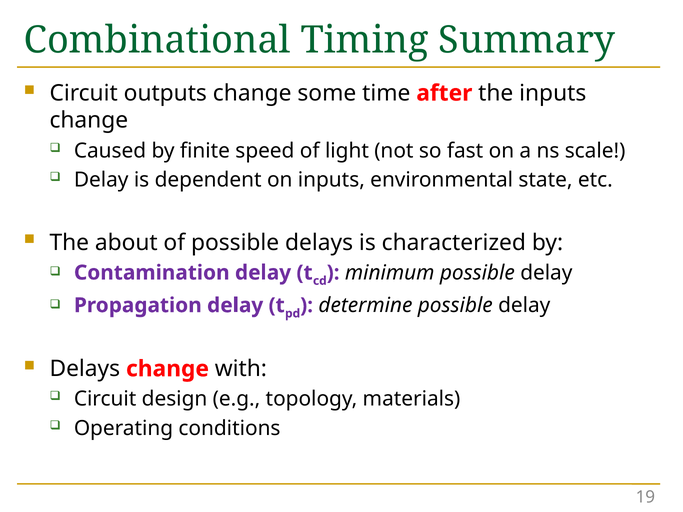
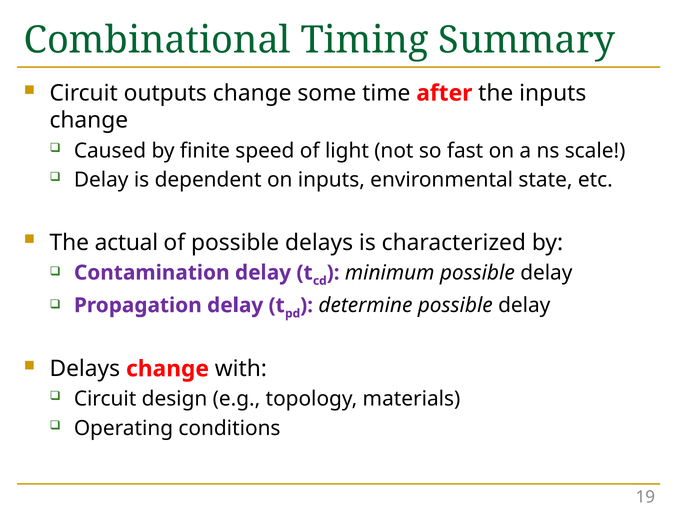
about: about -> actual (126, 243)
